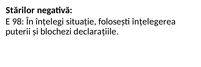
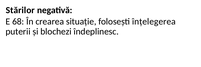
98: 98 -> 68 (18, 21)
înțelegi: înțelegi -> crearea (50, 21)
declarațiile: declarațiile -> îndeplinesc (96, 32)
